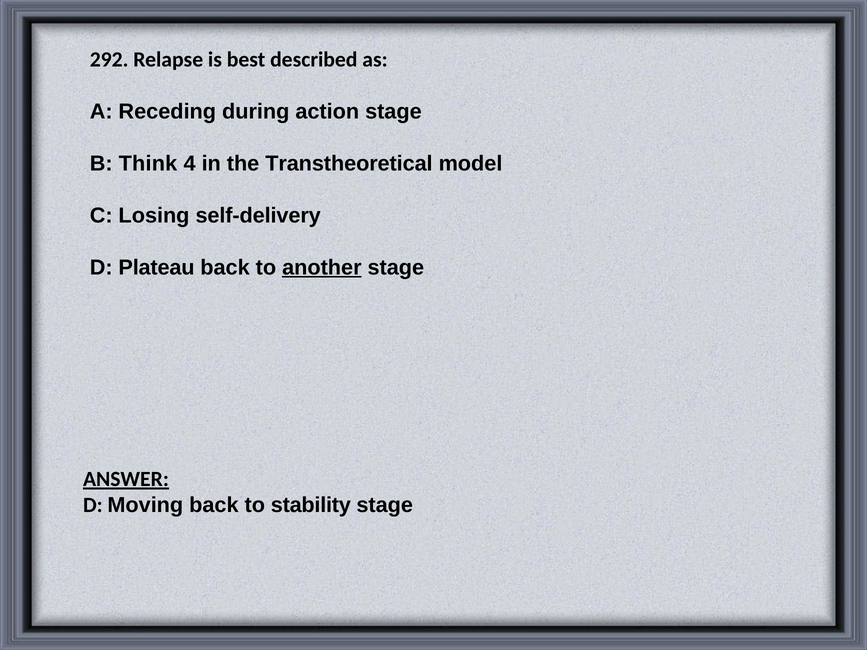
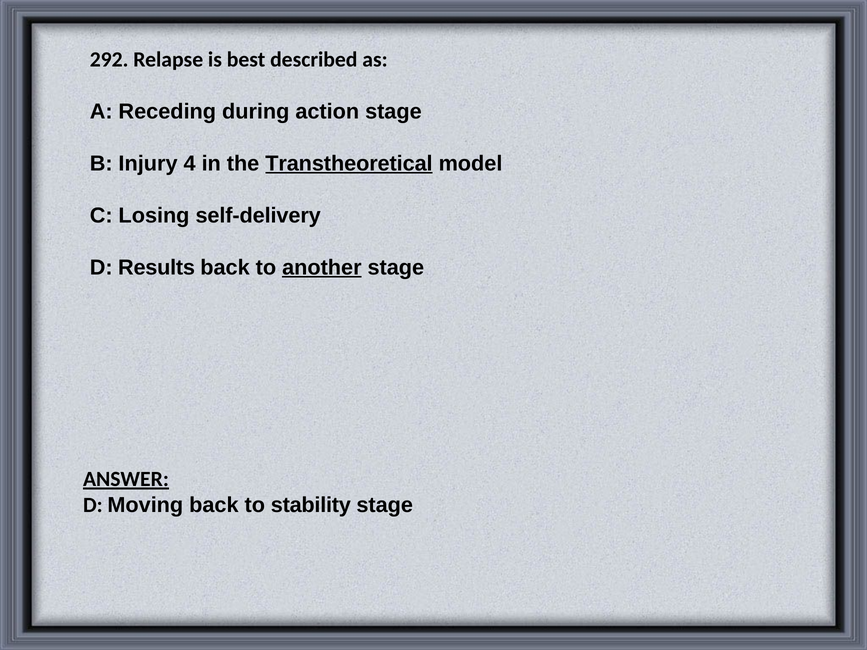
Think: Think -> Injury (148, 163)
Transtheoretical underline: none -> present (349, 163)
Plateau: Plateau -> Results (157, 267)
